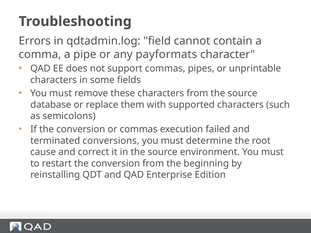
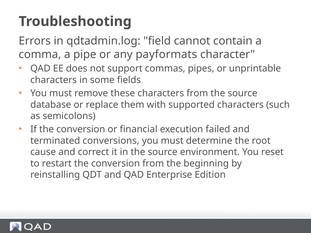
or commas: commas -> financial (139, 129)
environment You must: must -> reset (272, 152)
